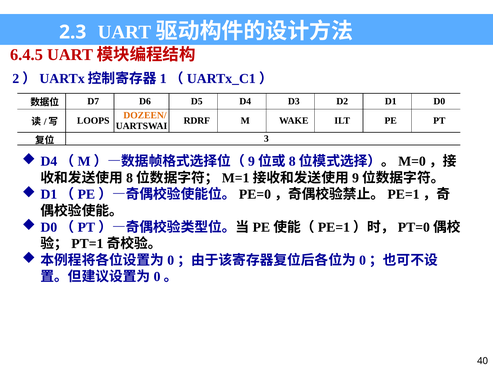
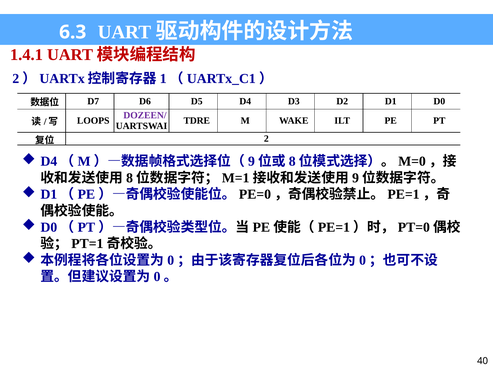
2.3: 2.3 -> 6.3 (73, 32)
6.4.5: 6.4.5 -> 1.4.1 (26, 55)
DOZEEN/ colour: orange -> purple (145, 115)
RDRF: RDRF -> TDRE (197, 121)
3: 3 -> 2 (266, 139)
